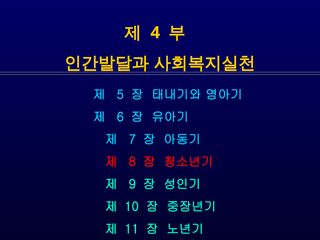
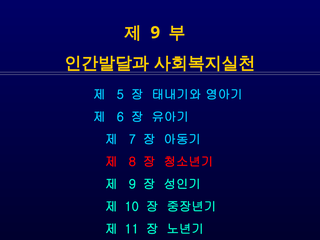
4: 4 -> 9 (155, 33)
